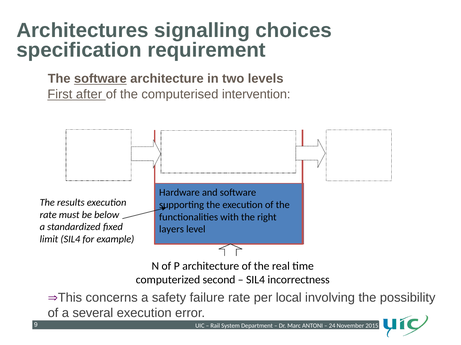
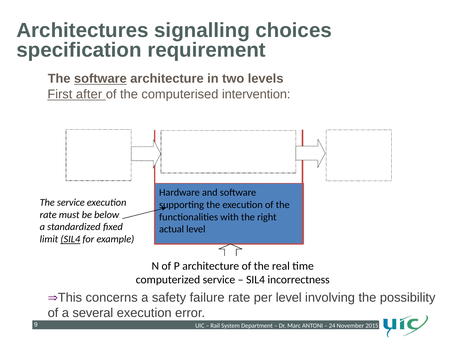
The results: results -> service (71, 203)
layers: layers -> actual (172, 230)
SIL4 underline: none -> present (70, 240)
computerized second: second -> service (219, 280)
per local: local -> level (289, 298)
